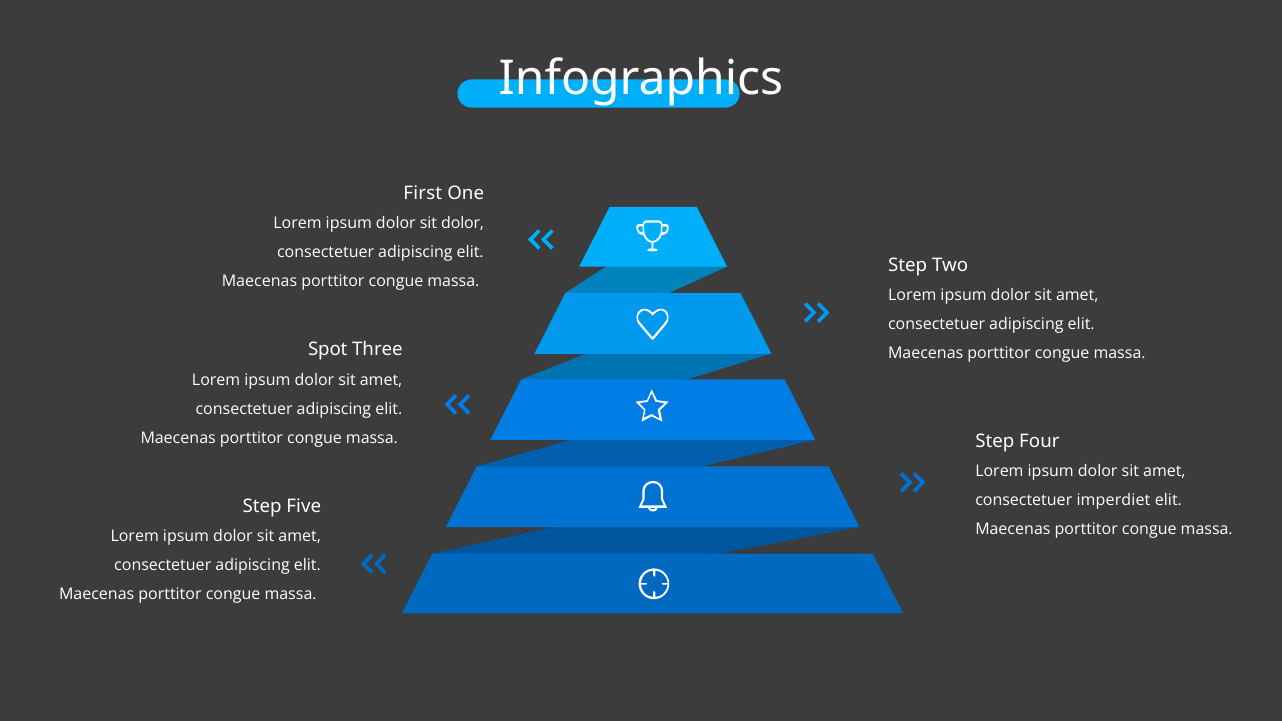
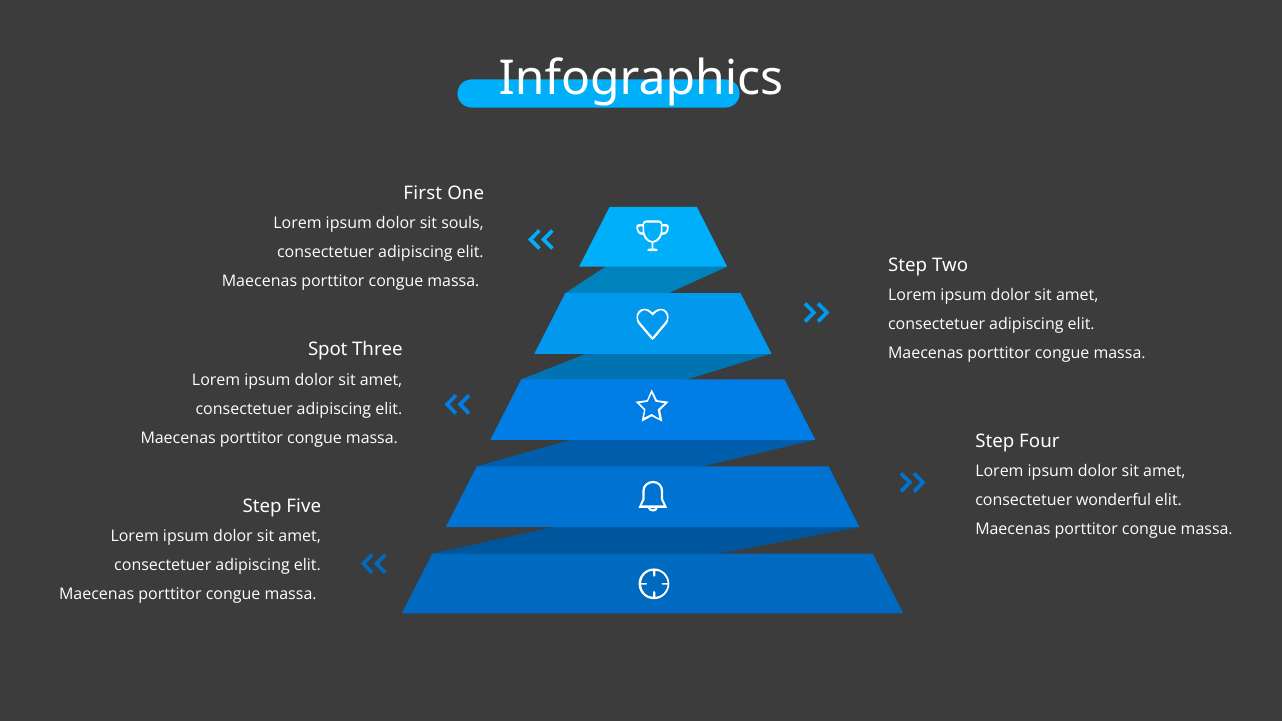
sit dolor: dolor -> souls (463, 224)
imperdiet: imperdiet -> wonderful (1114, 501)
